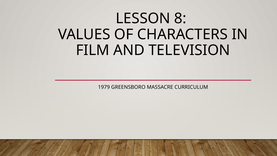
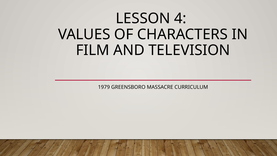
8: 8 -> 4 (180, 18)
